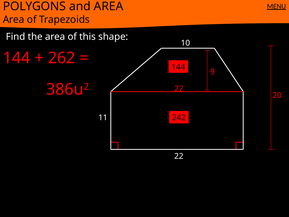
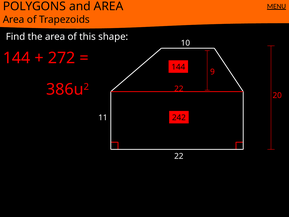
262: 262 -> 272 (62, 58)
